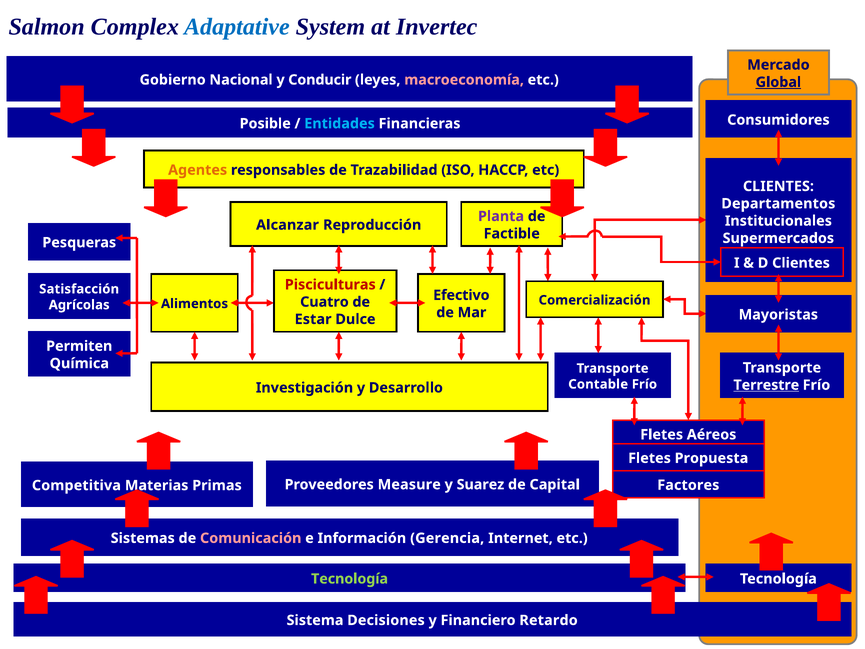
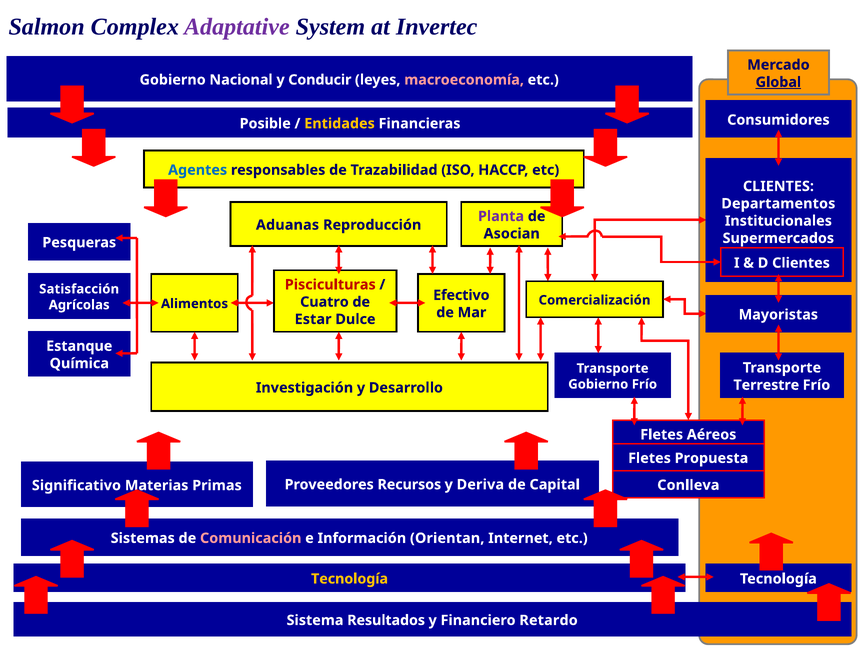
Adaptative colour: blue -> purple (237, 27)
Entidades colour: light blue -> yellow (340, 124)
Agentes colour: orange -> blue (198, 170)
Alcanzar: Alcanzar -> Aduanas (287, 225)
Factible: Factible -> Asocian (512, 234)
Permiten: Permiten -> Estanque (79, 346)
Contable: Contable -> Gobierno (598, 384)
Terrestre underline: present -> none (766, 385)
Factores: Factores -> Conlleva (688, 485)
Competitiva: Competitiva -> Significativo (76, 485)
Measure: Measure -> Recursos (409, 484)
Suarez: Suarez -> Deriva (480, 484)
Gerencia: Gerencia -> Orientan (447, 538)
Tecnología colour: light green -> yellow (350, 579)
Decisiones: Decisiones -> Resultados (386, 620)
